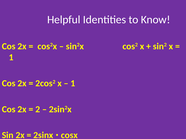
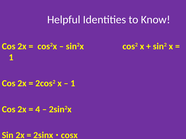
2: 2 -> 4 (38, 110)
